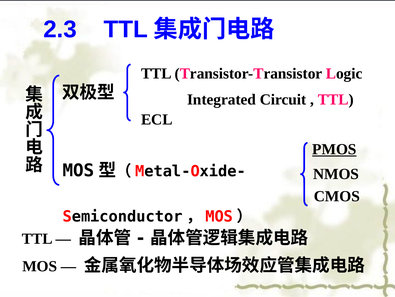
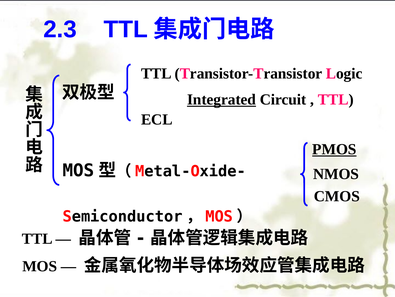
Integrated underline: none -> present (221, 99)
